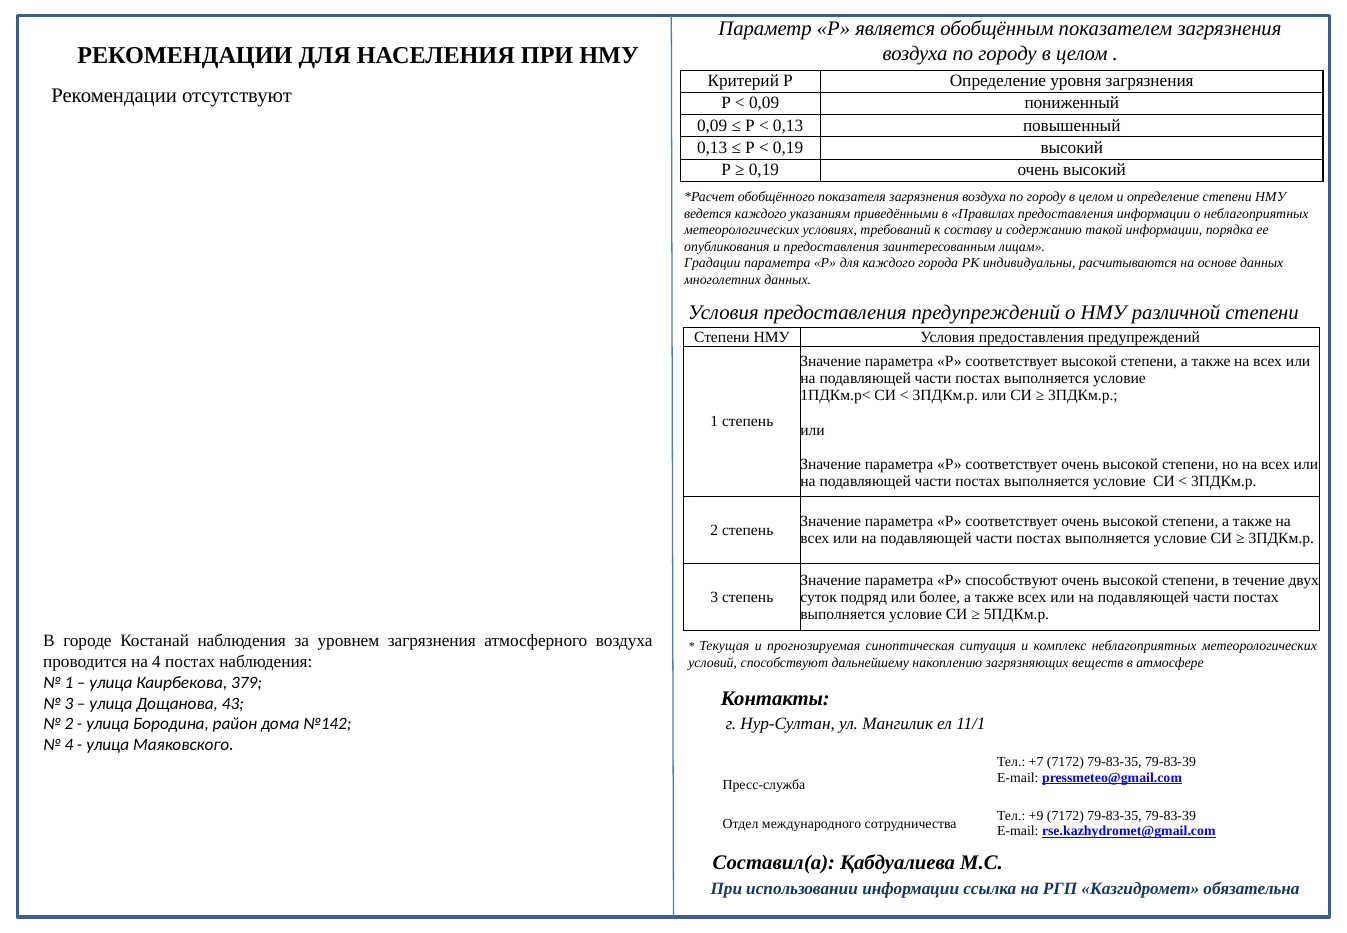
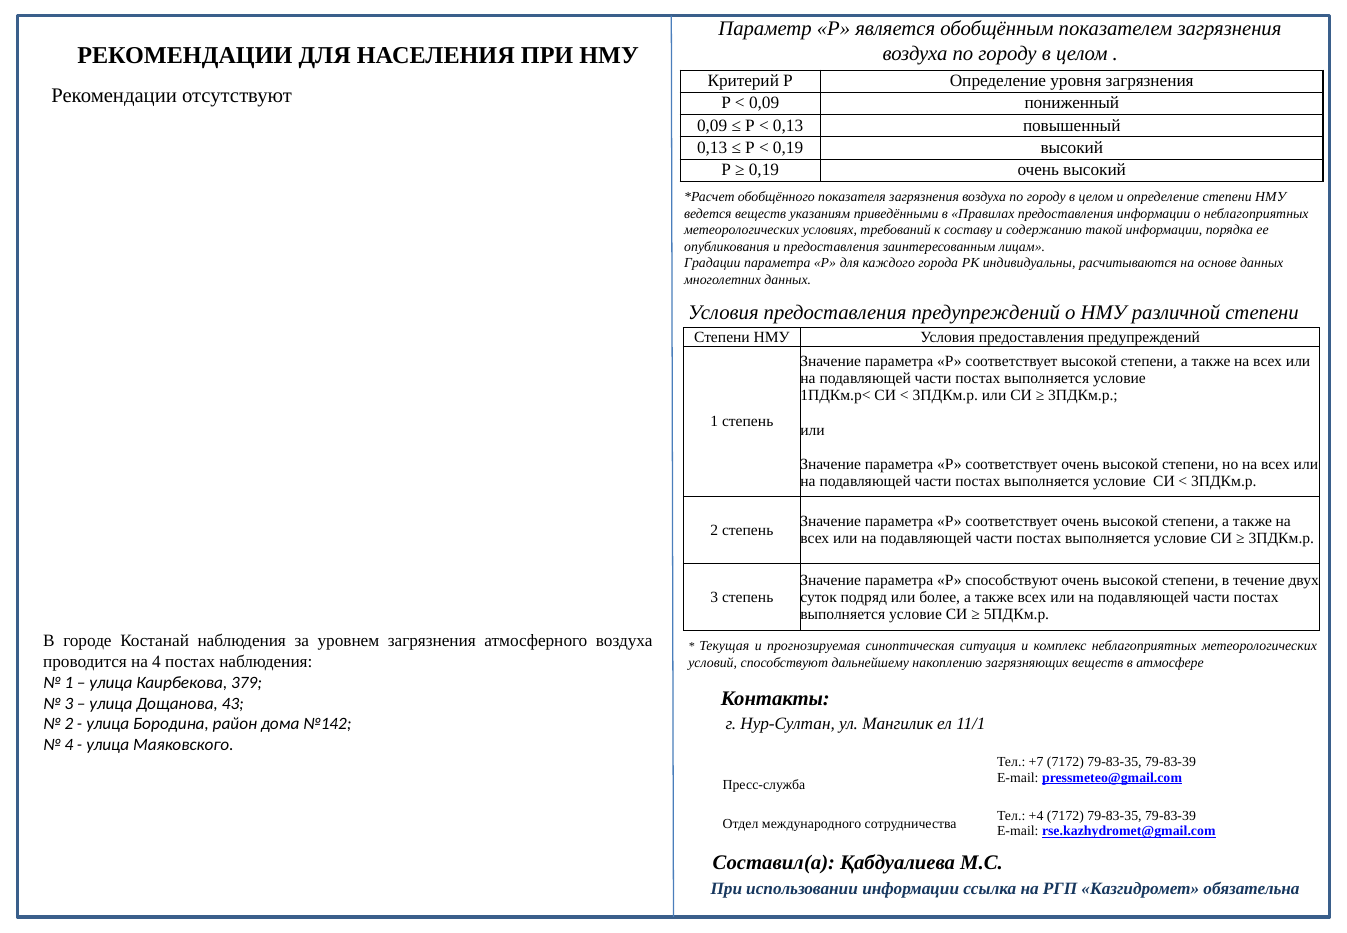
ведется каждого: каждого -> веществ (761, 213)
+9: +9 -> +4 (1036, 816)
